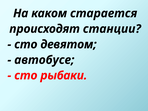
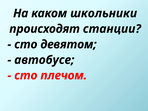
старается: старается -> школьники (104, 13)
рыбаки: рыбаки -> плечом (64, 75)
